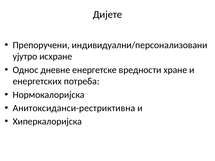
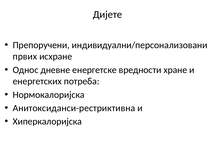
ујутро: ујутро -> првих (25, 57)
